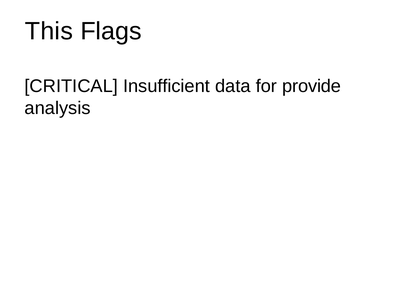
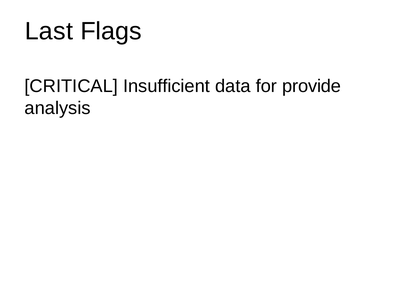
This: This -> Last (49, 31)
